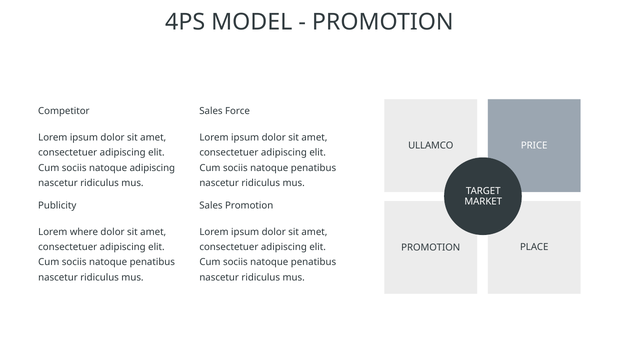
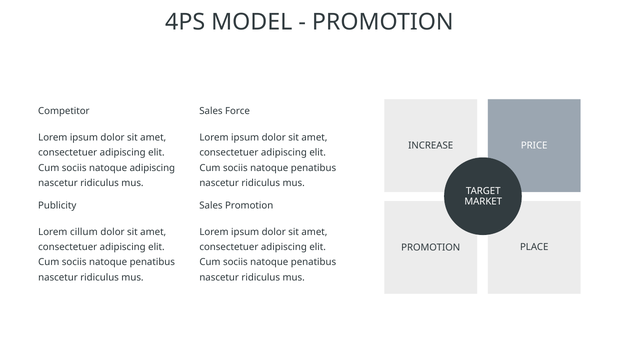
ULLAMCO: ULLAMCO -> INCREASE (431, 145)
where: where -> cillum (84, 232)
